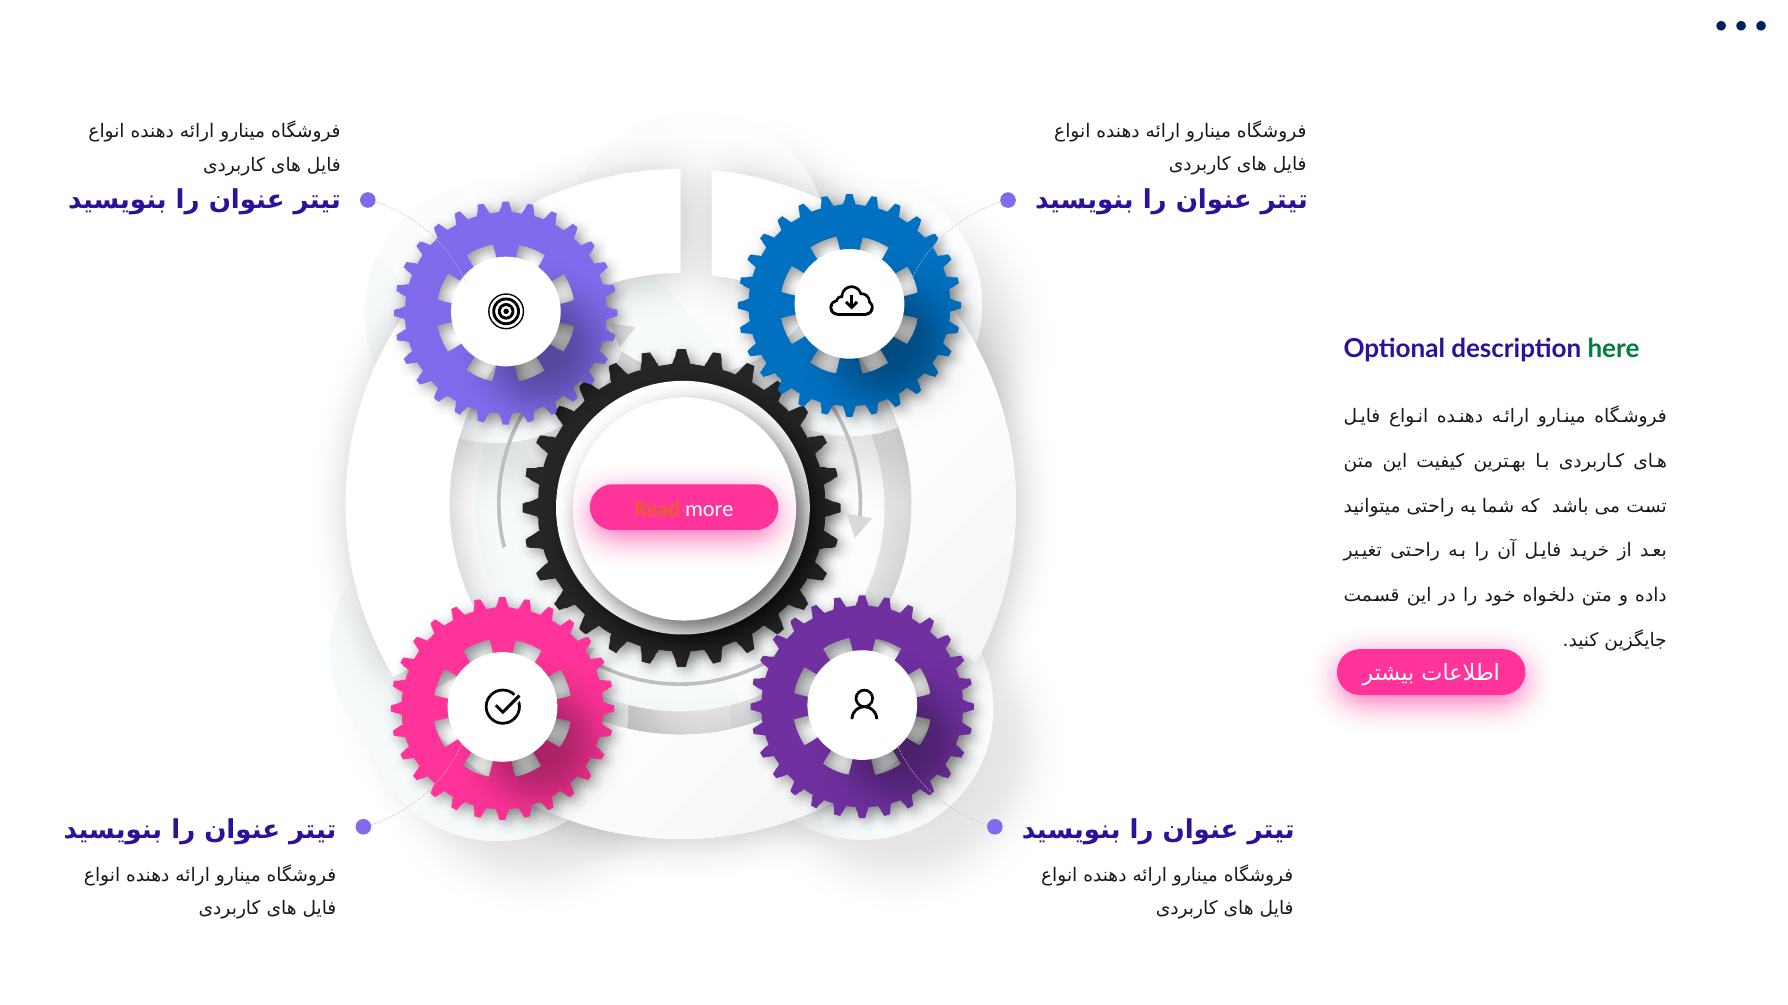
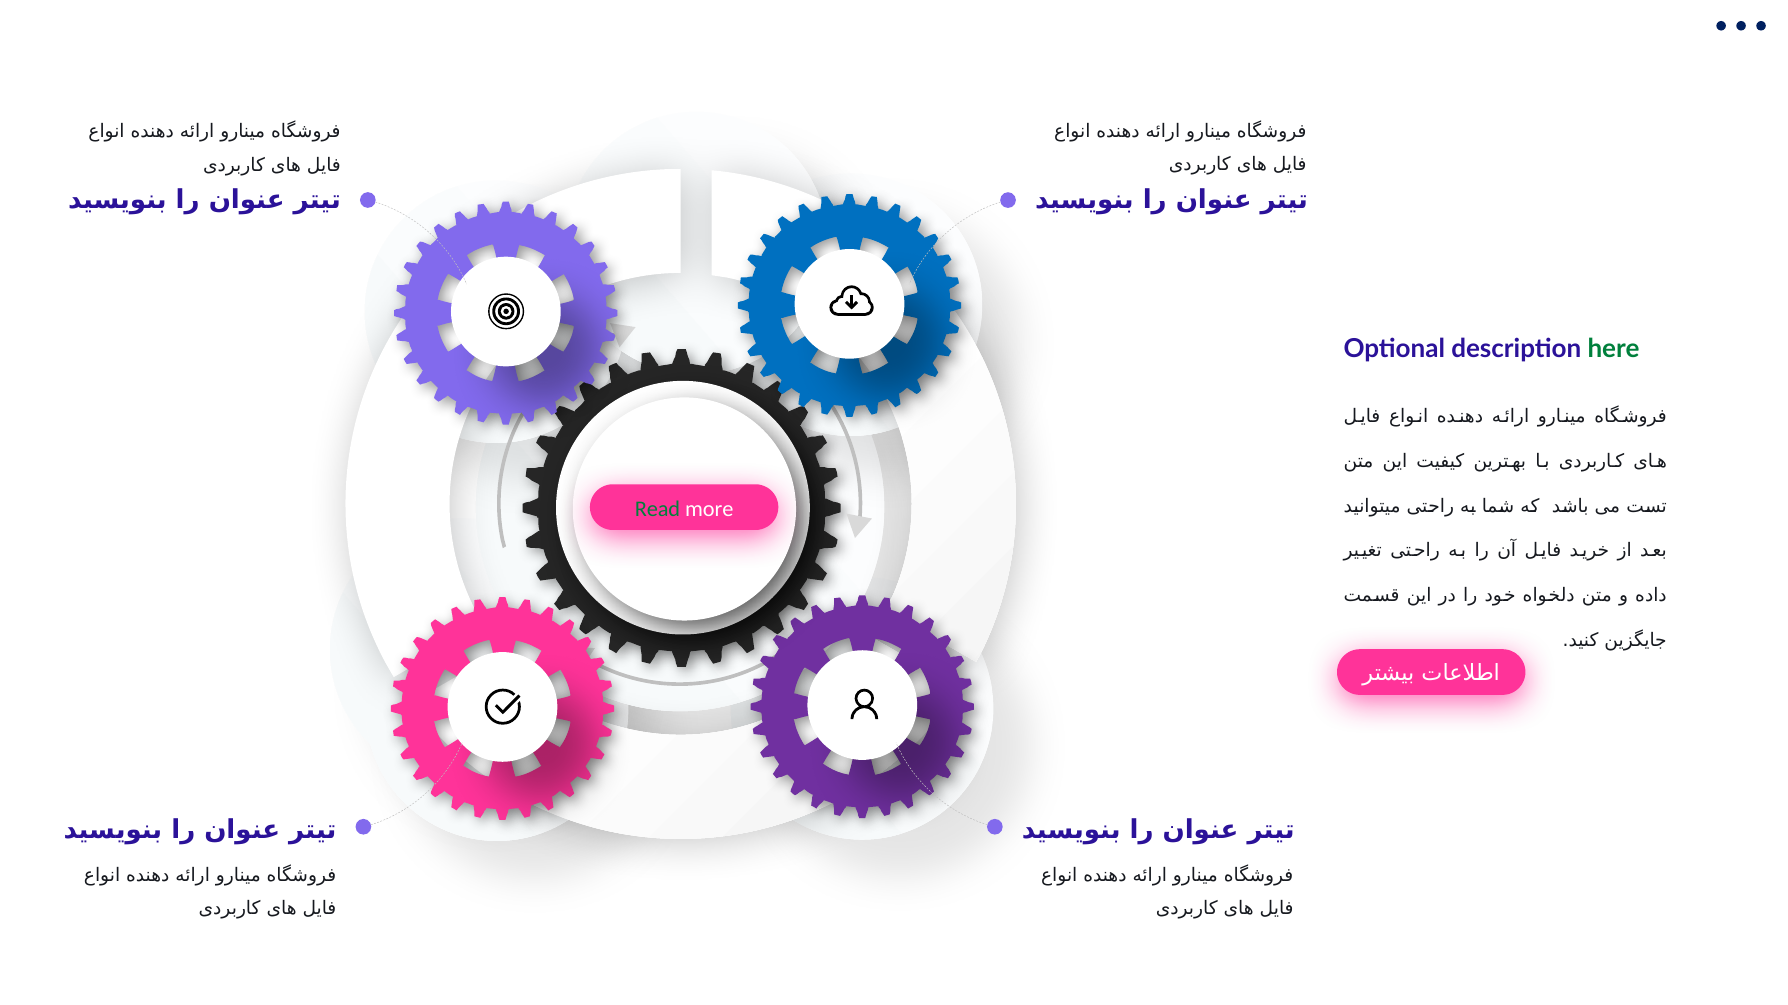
Read colour: orange -> green (657, 509)
